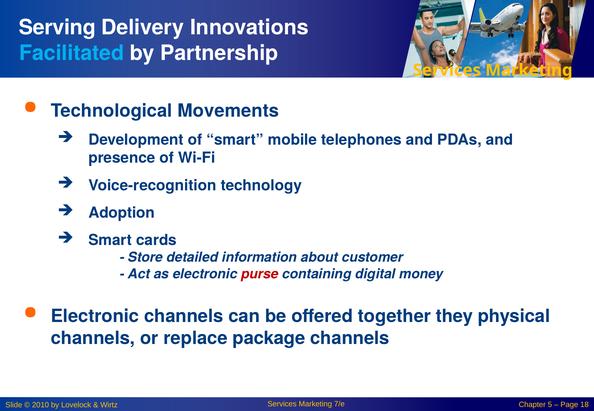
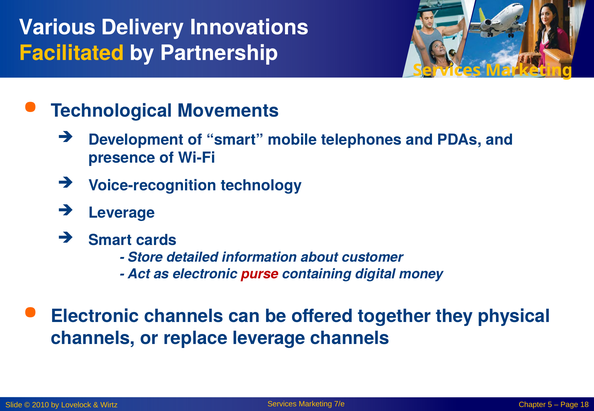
Serving: Serving -> Various (57, 28)
Facilitated colour: light blue -> yellow (72, 53)
Adoption: Adoption -> Leverage (122, 213)
replace package: package -> leverage (269, 338)
